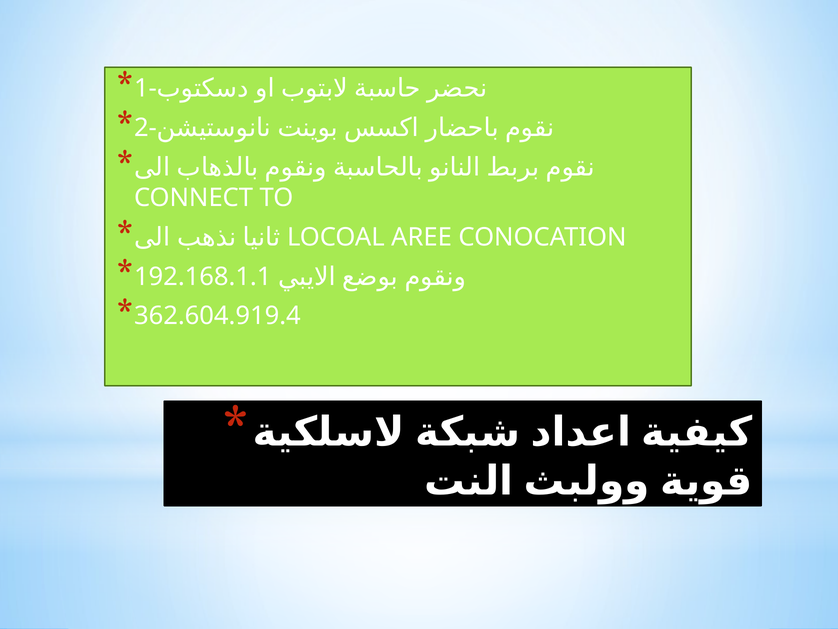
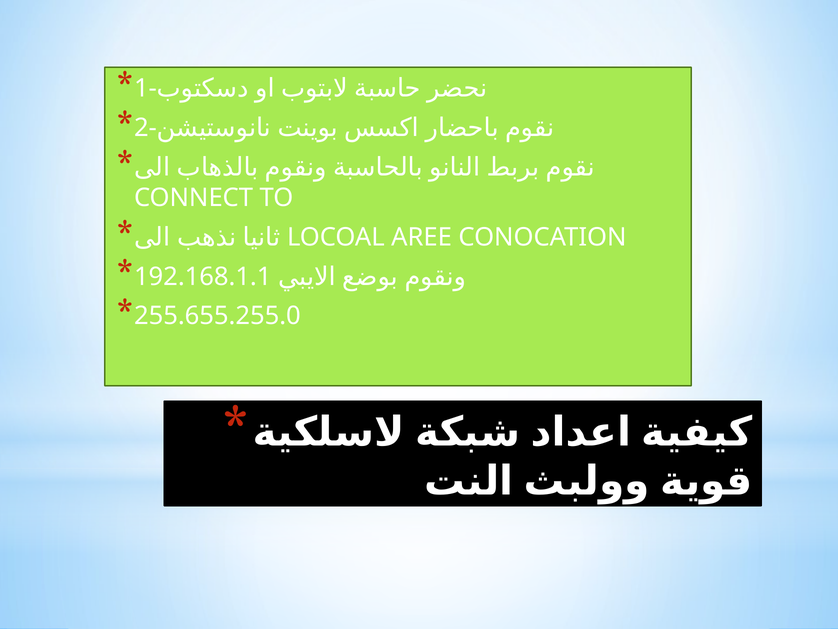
362.604.919.4: 362.604.919.4 -> 255.655.255.0 (217, 316)
